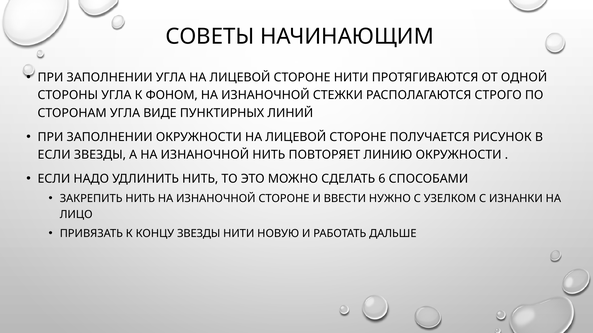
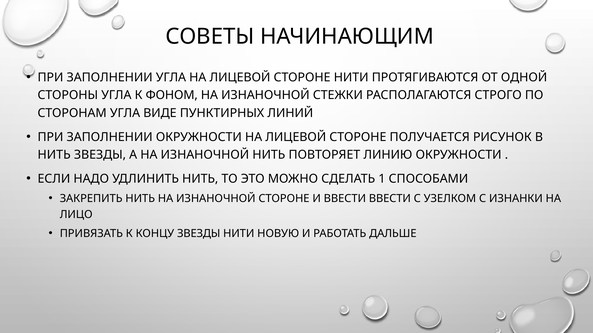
ЕСЛИ: ЕСЛИ -> НИТЬ (54, 155)
6: 6 -> 1 (382, 179)
ВВЕСТИ НУЖНО: НУЖНО -> ВВЕСТИ (390, 199)
